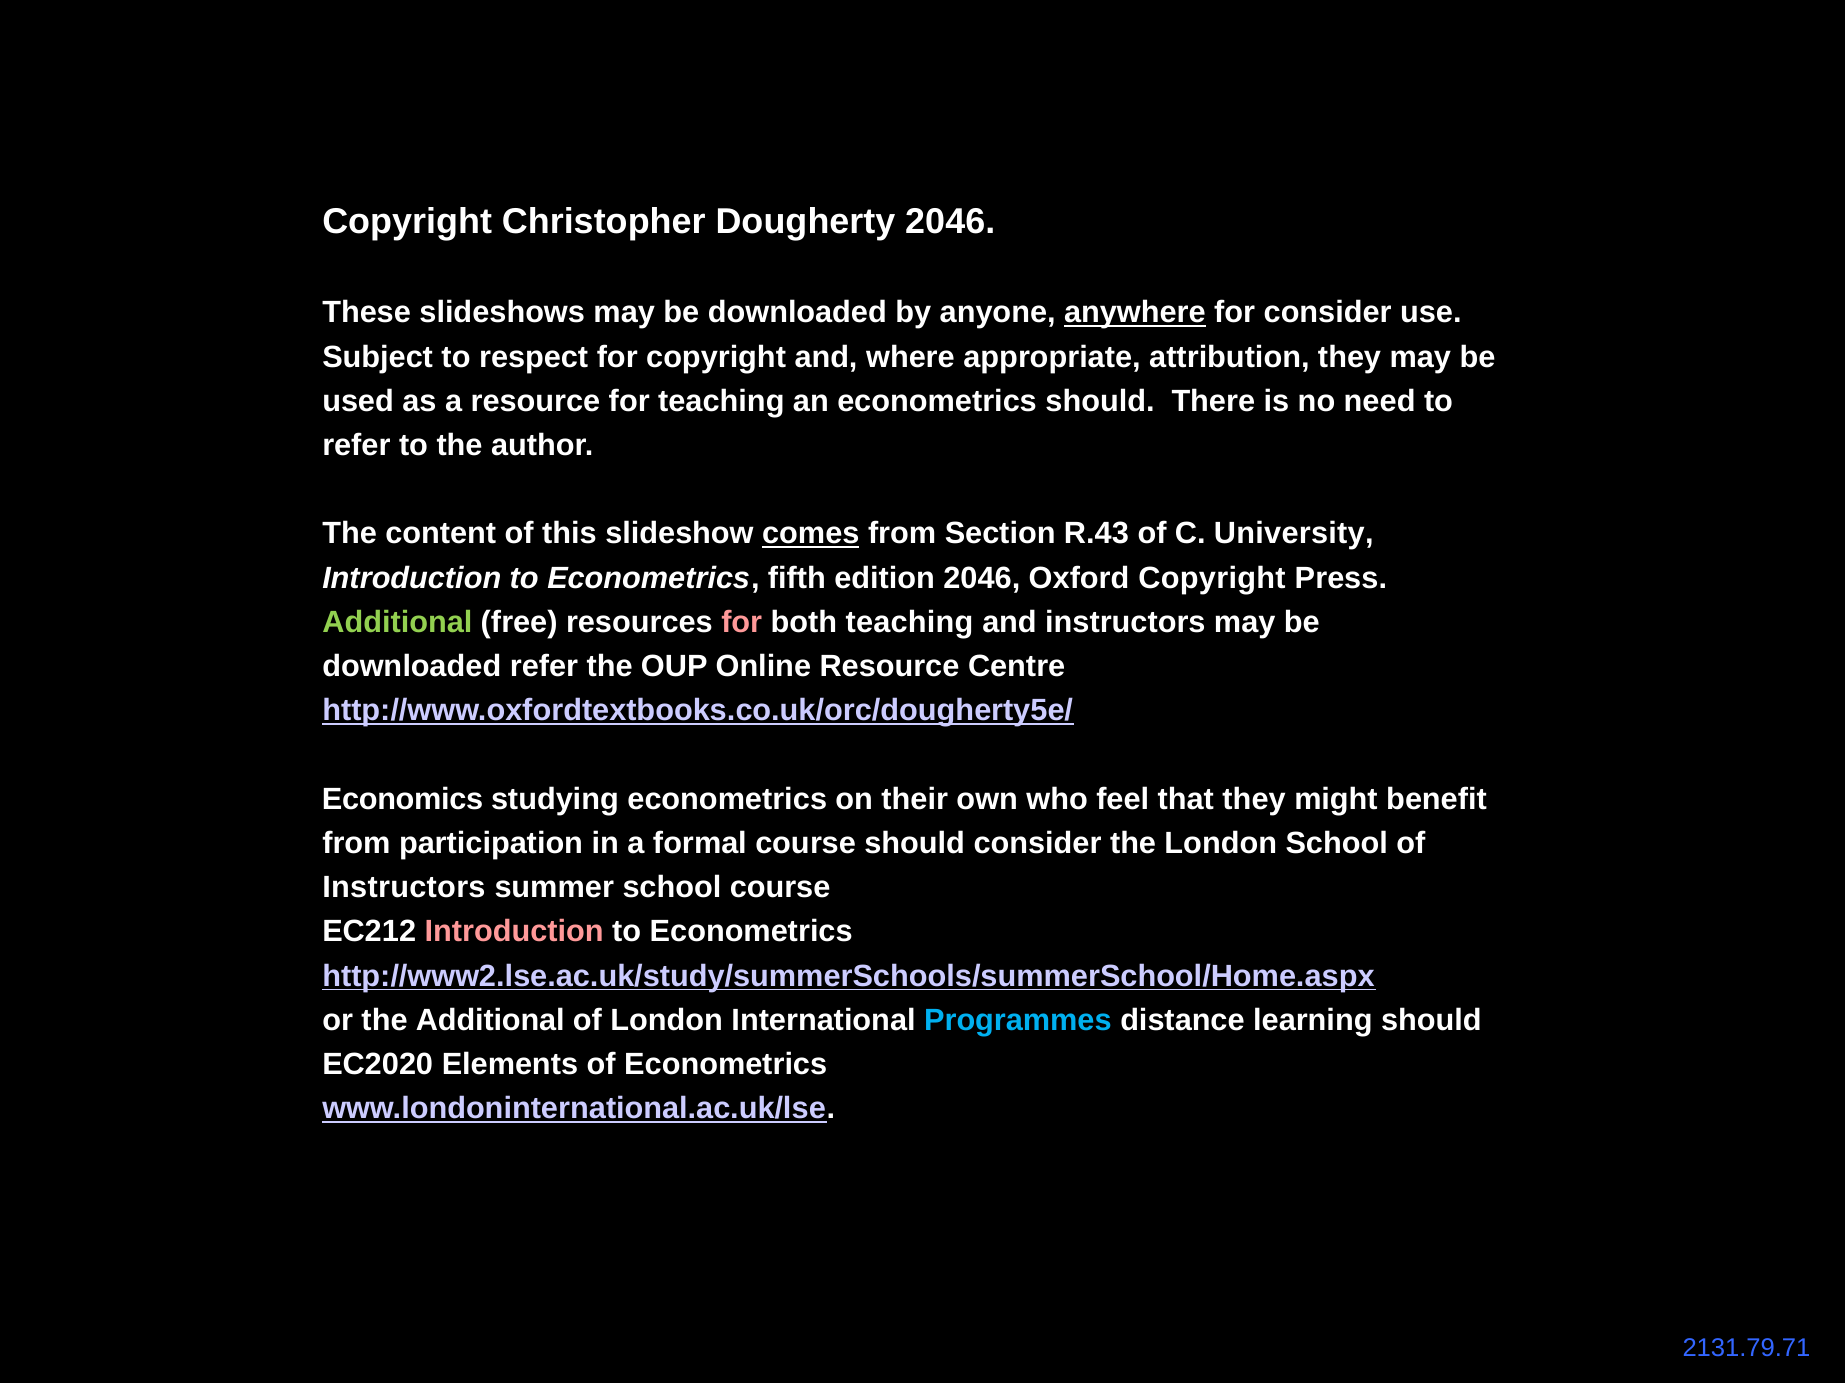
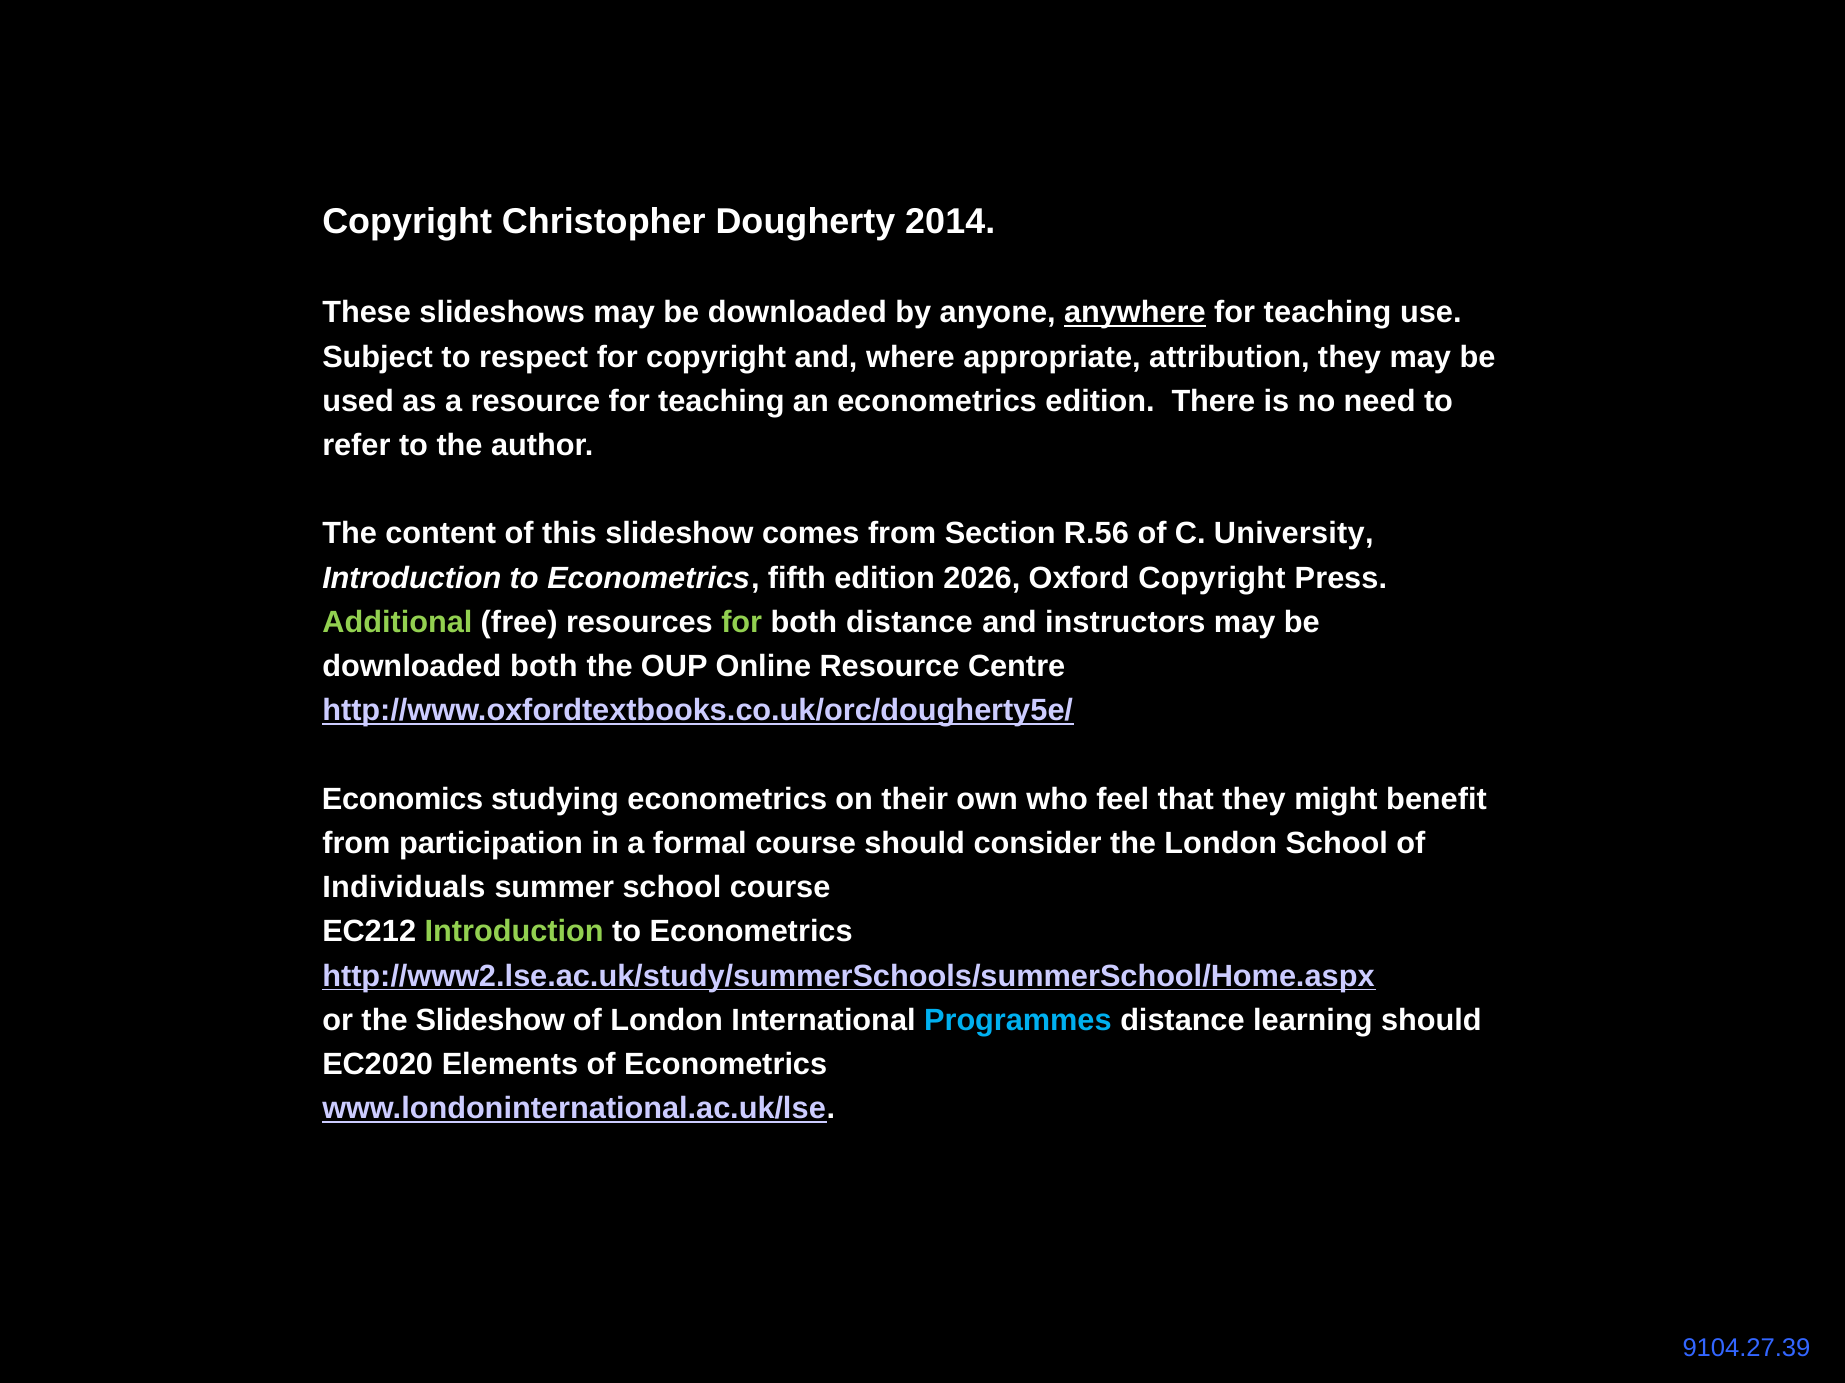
Dougherty 2046: 2046 -> 2014 (950, 222)
consider: consider -> teaching (1328, 313)
econometrics should: should -> edition (1100, 401)
comes underline: present -> none (811, 534)
R.43: R.43 -> R.56 (1096, 534)
edition 2046: 2046 -> 2026 (982, 578)
for colour: pink -> light green (742, 623)
both teaching: teaching -> distance (909, 623)
downloaded refer: refer -> both (544, 667)
Instructors: Instructors -> Individuals (404, 888)
Introduction colour: pink -> light green (514, 932)
the Additional: Additional -> Slideshow (490, 1021)
2131.79.71: 2131.79.71 -> 9104.27.39 (1746, 1348)
